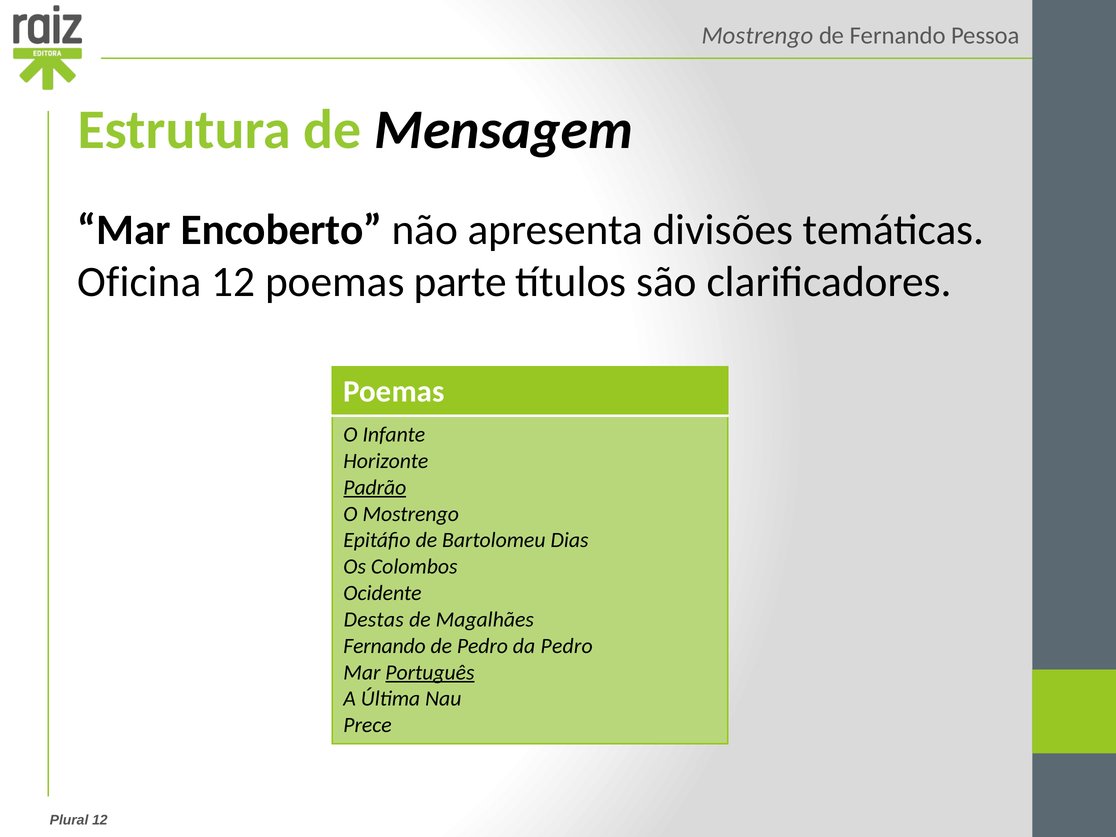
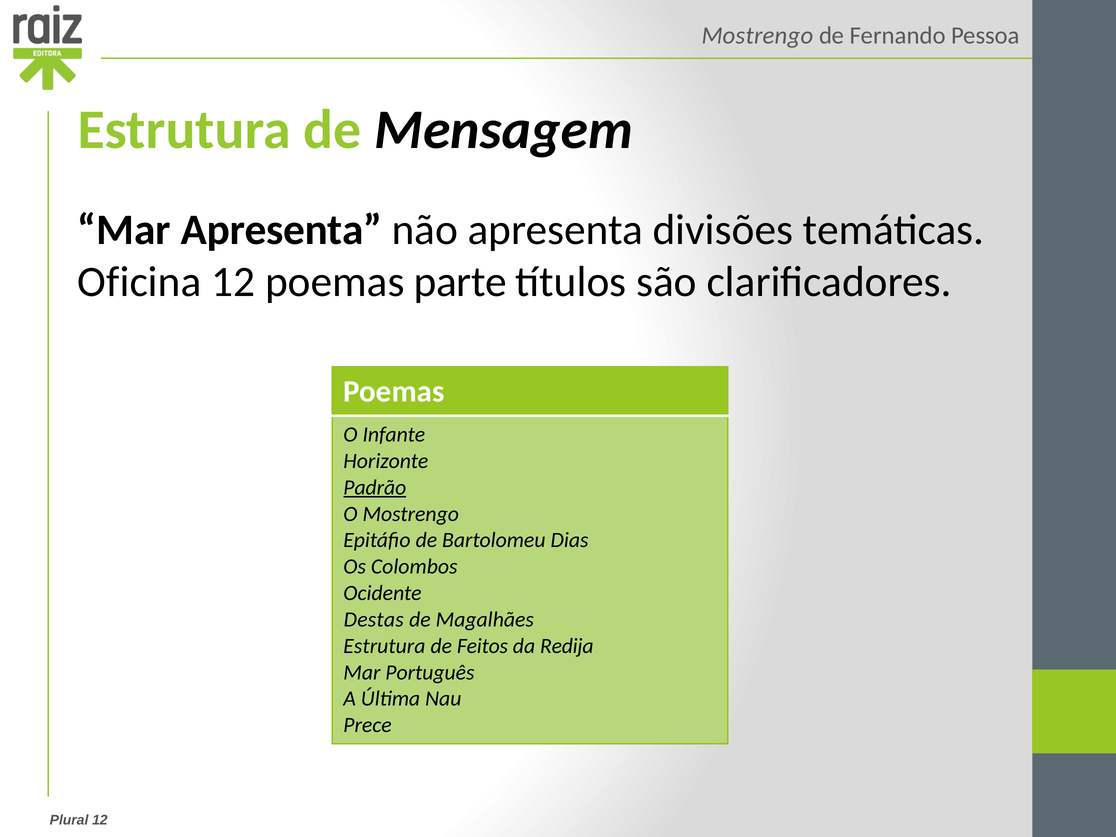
Mar Encoberto: Encoberto -> Apresenta (281, 230)
Fernando: Fernando -> Estrutura (384, 646)
de Pedro: Pedro -> Feitos (483, 646)
da Pedro: Pedro -> Redija (567, 646)
Português underline: present -> none (430, 672)
